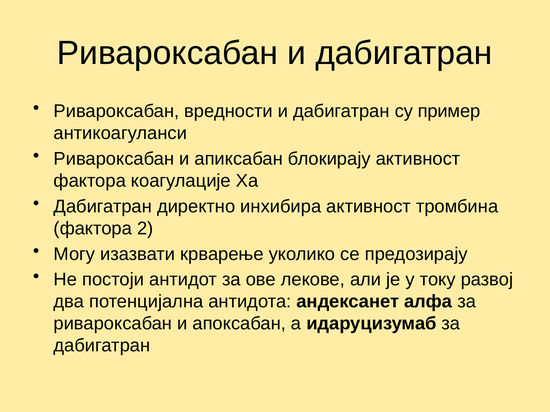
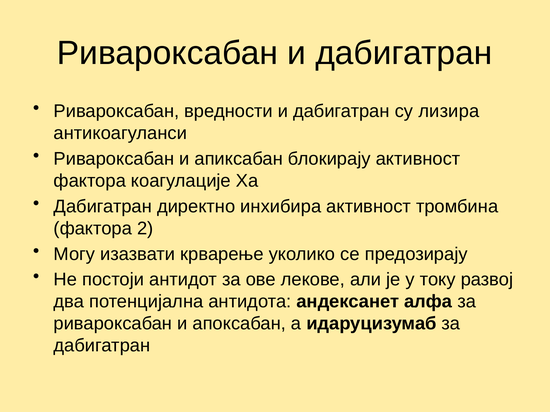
пример: пример -> лизира (449, 111)
